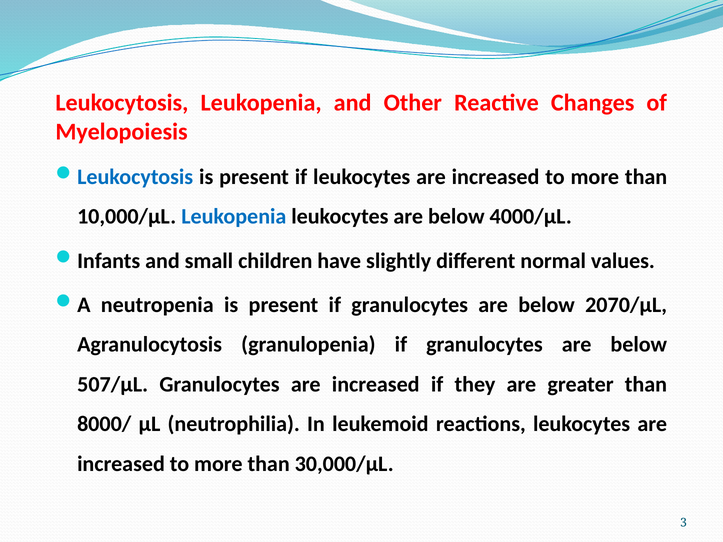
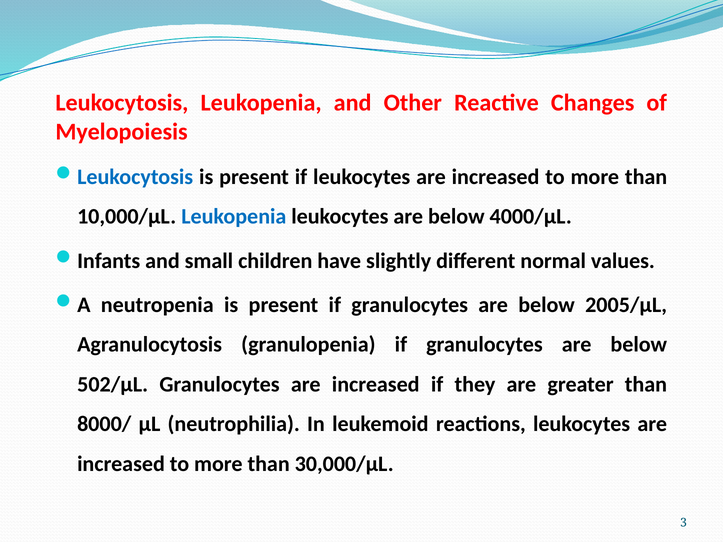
2070/μL: 2070/μL -> 2005/μL (626, 305)
507/μL: 507/μL -> 502/μL (113, 385)
